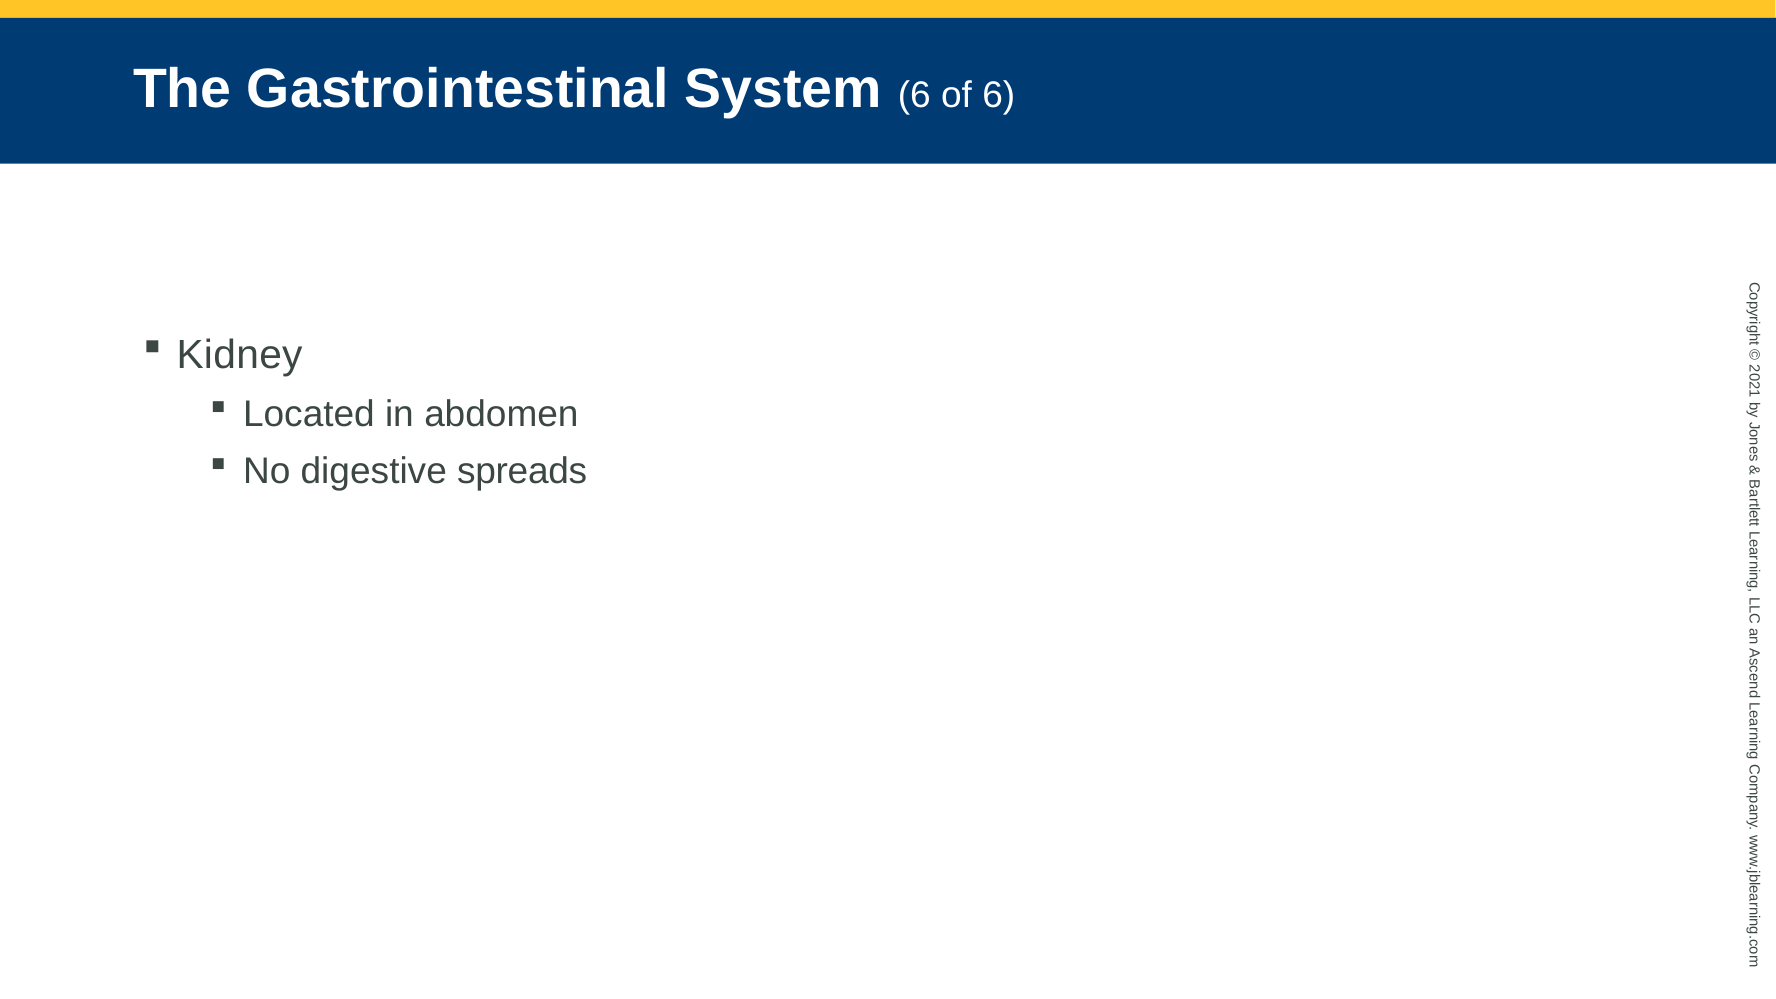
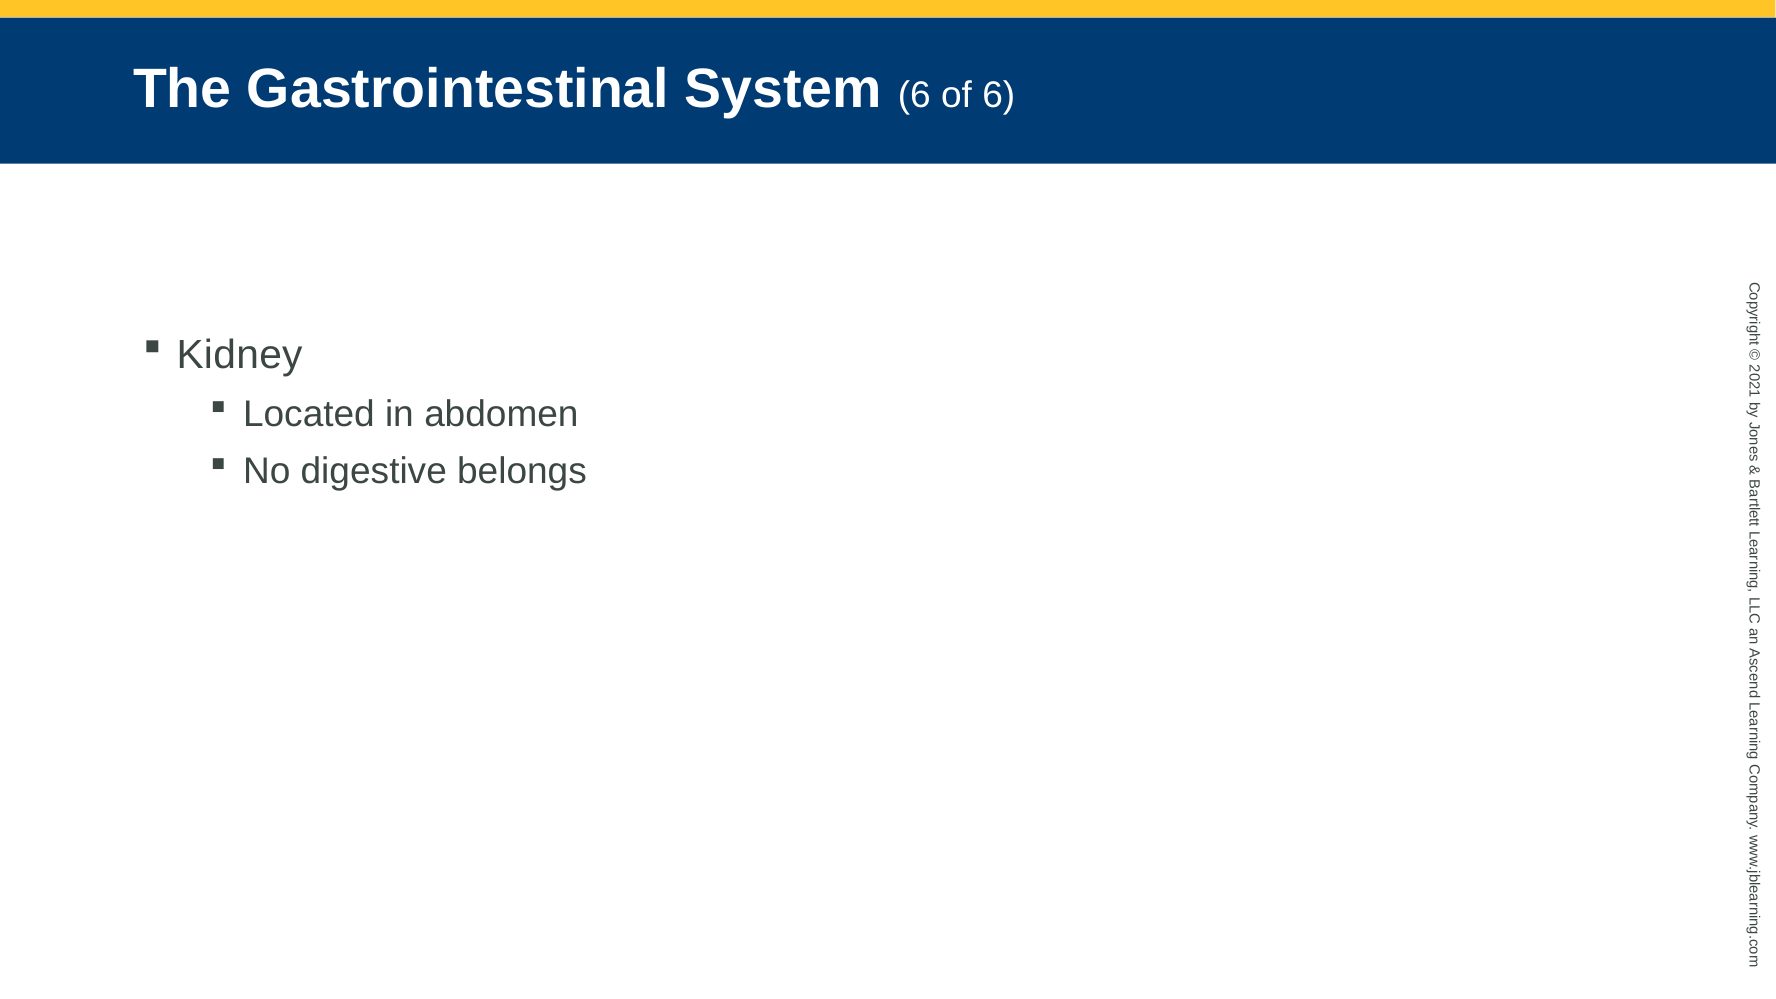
spreads: spreads -> belongs (522, 472)
